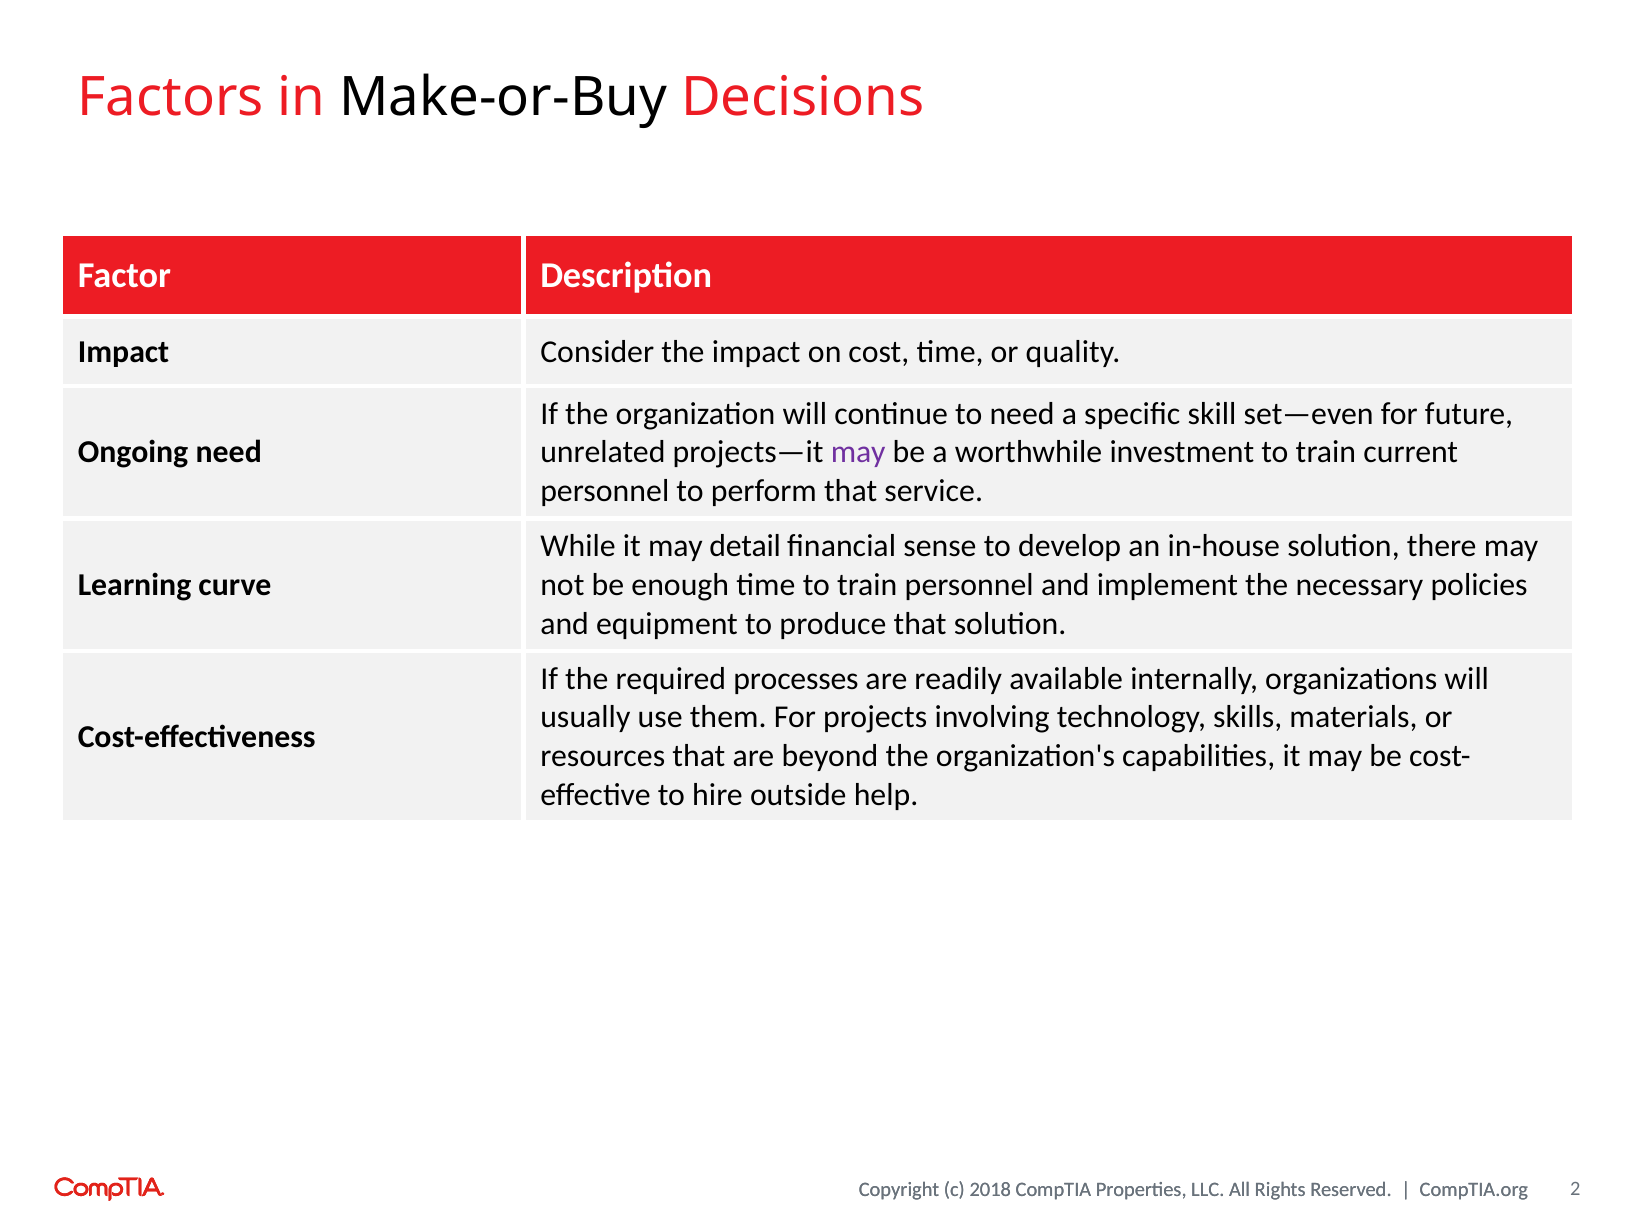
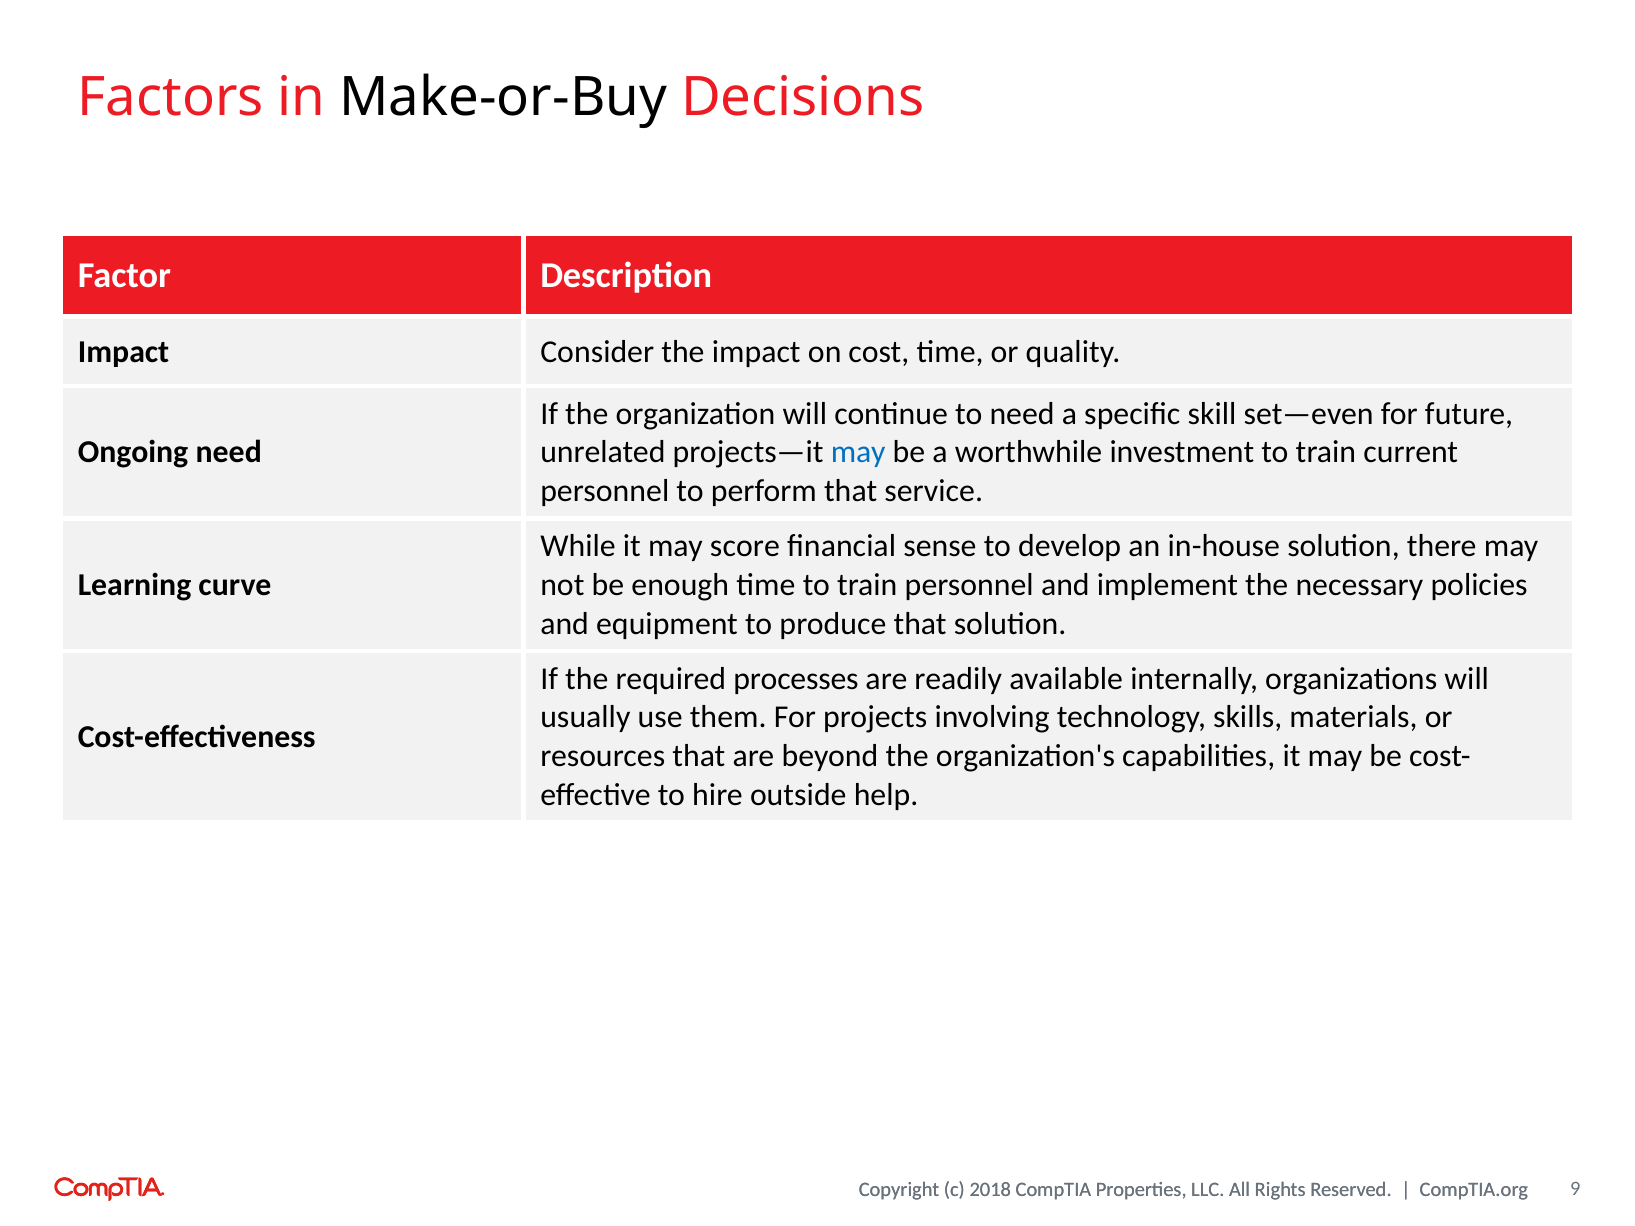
may colour: purple -> blue (858, 453)
detail: detail -> score (745, 546)
2: 2 -> 9 (1575, 1189)
